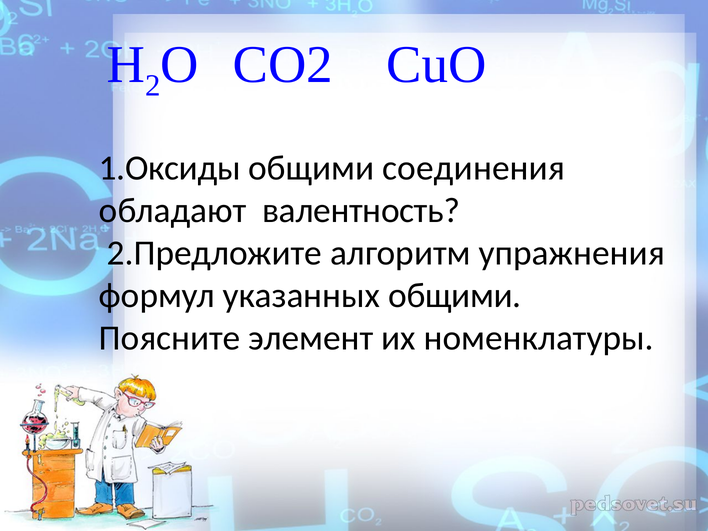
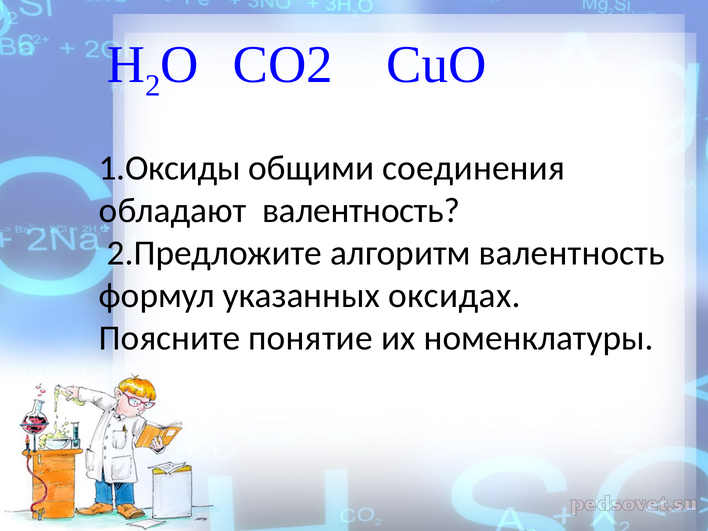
алгоритм упражнения: упражнения -> валентность (572, 253)
указанных общими: общими -> оксидах (454, 295)
элемент: элемент -> понятие (311, 338)
